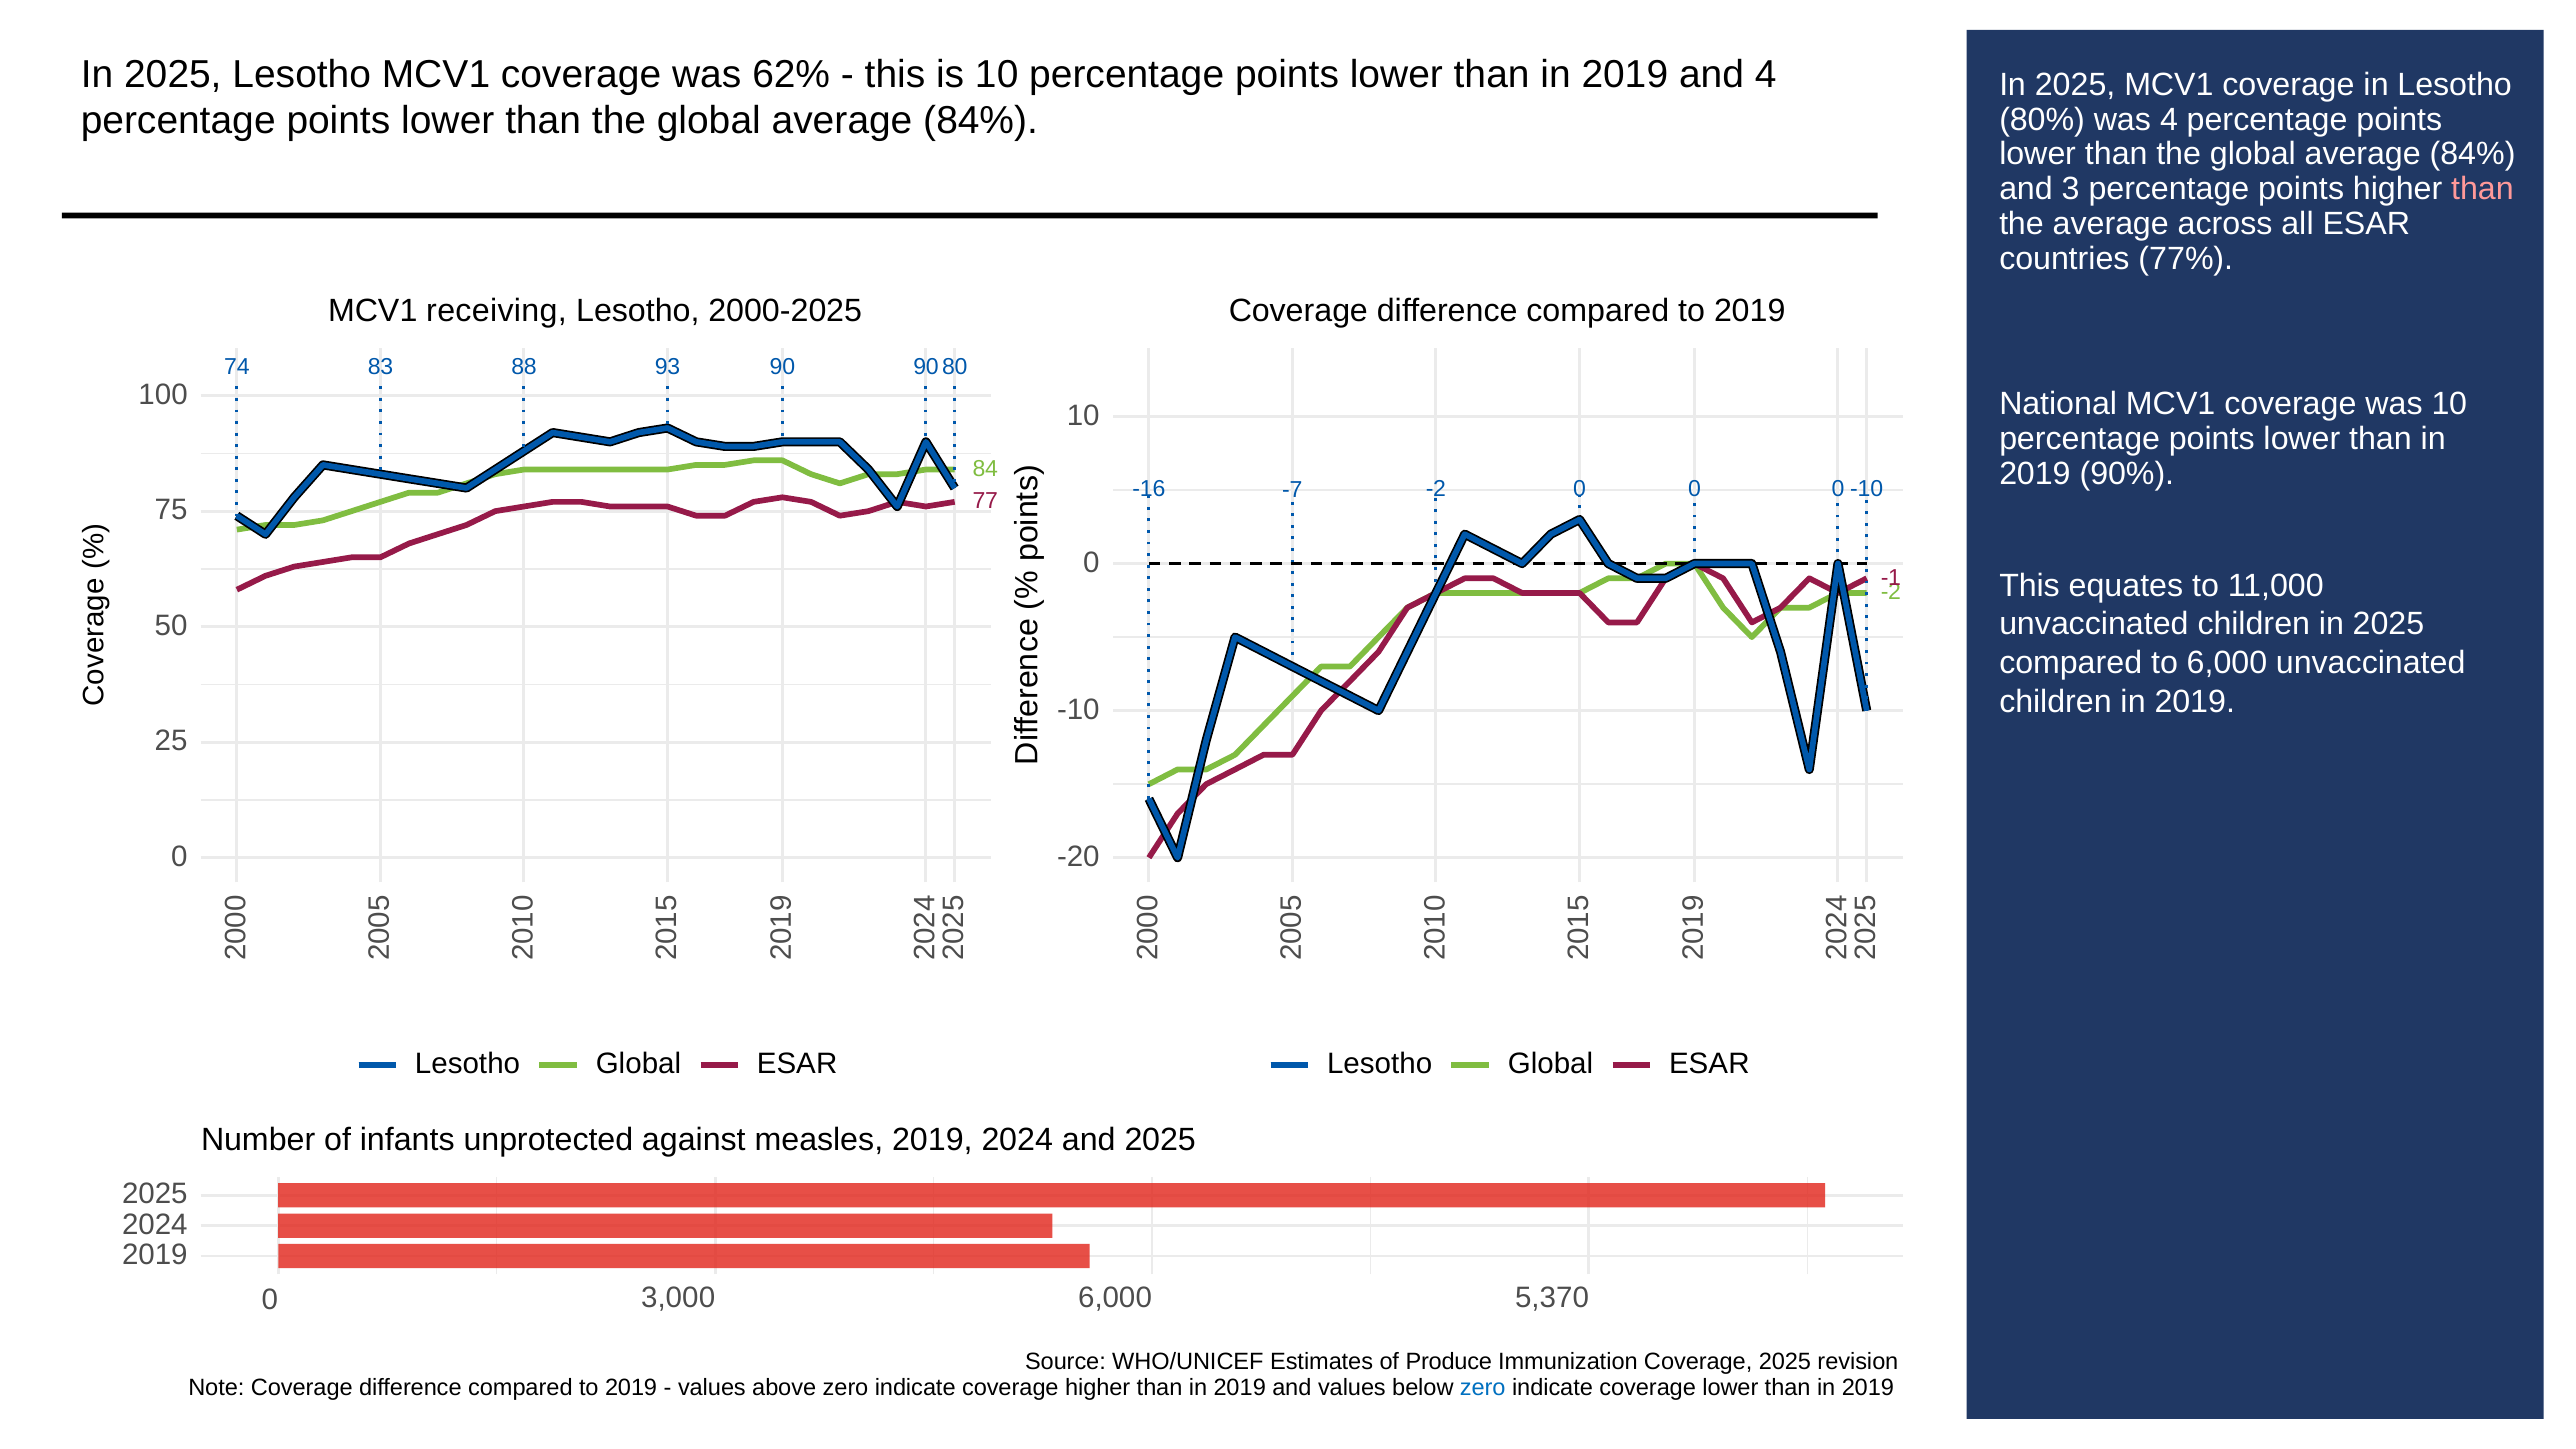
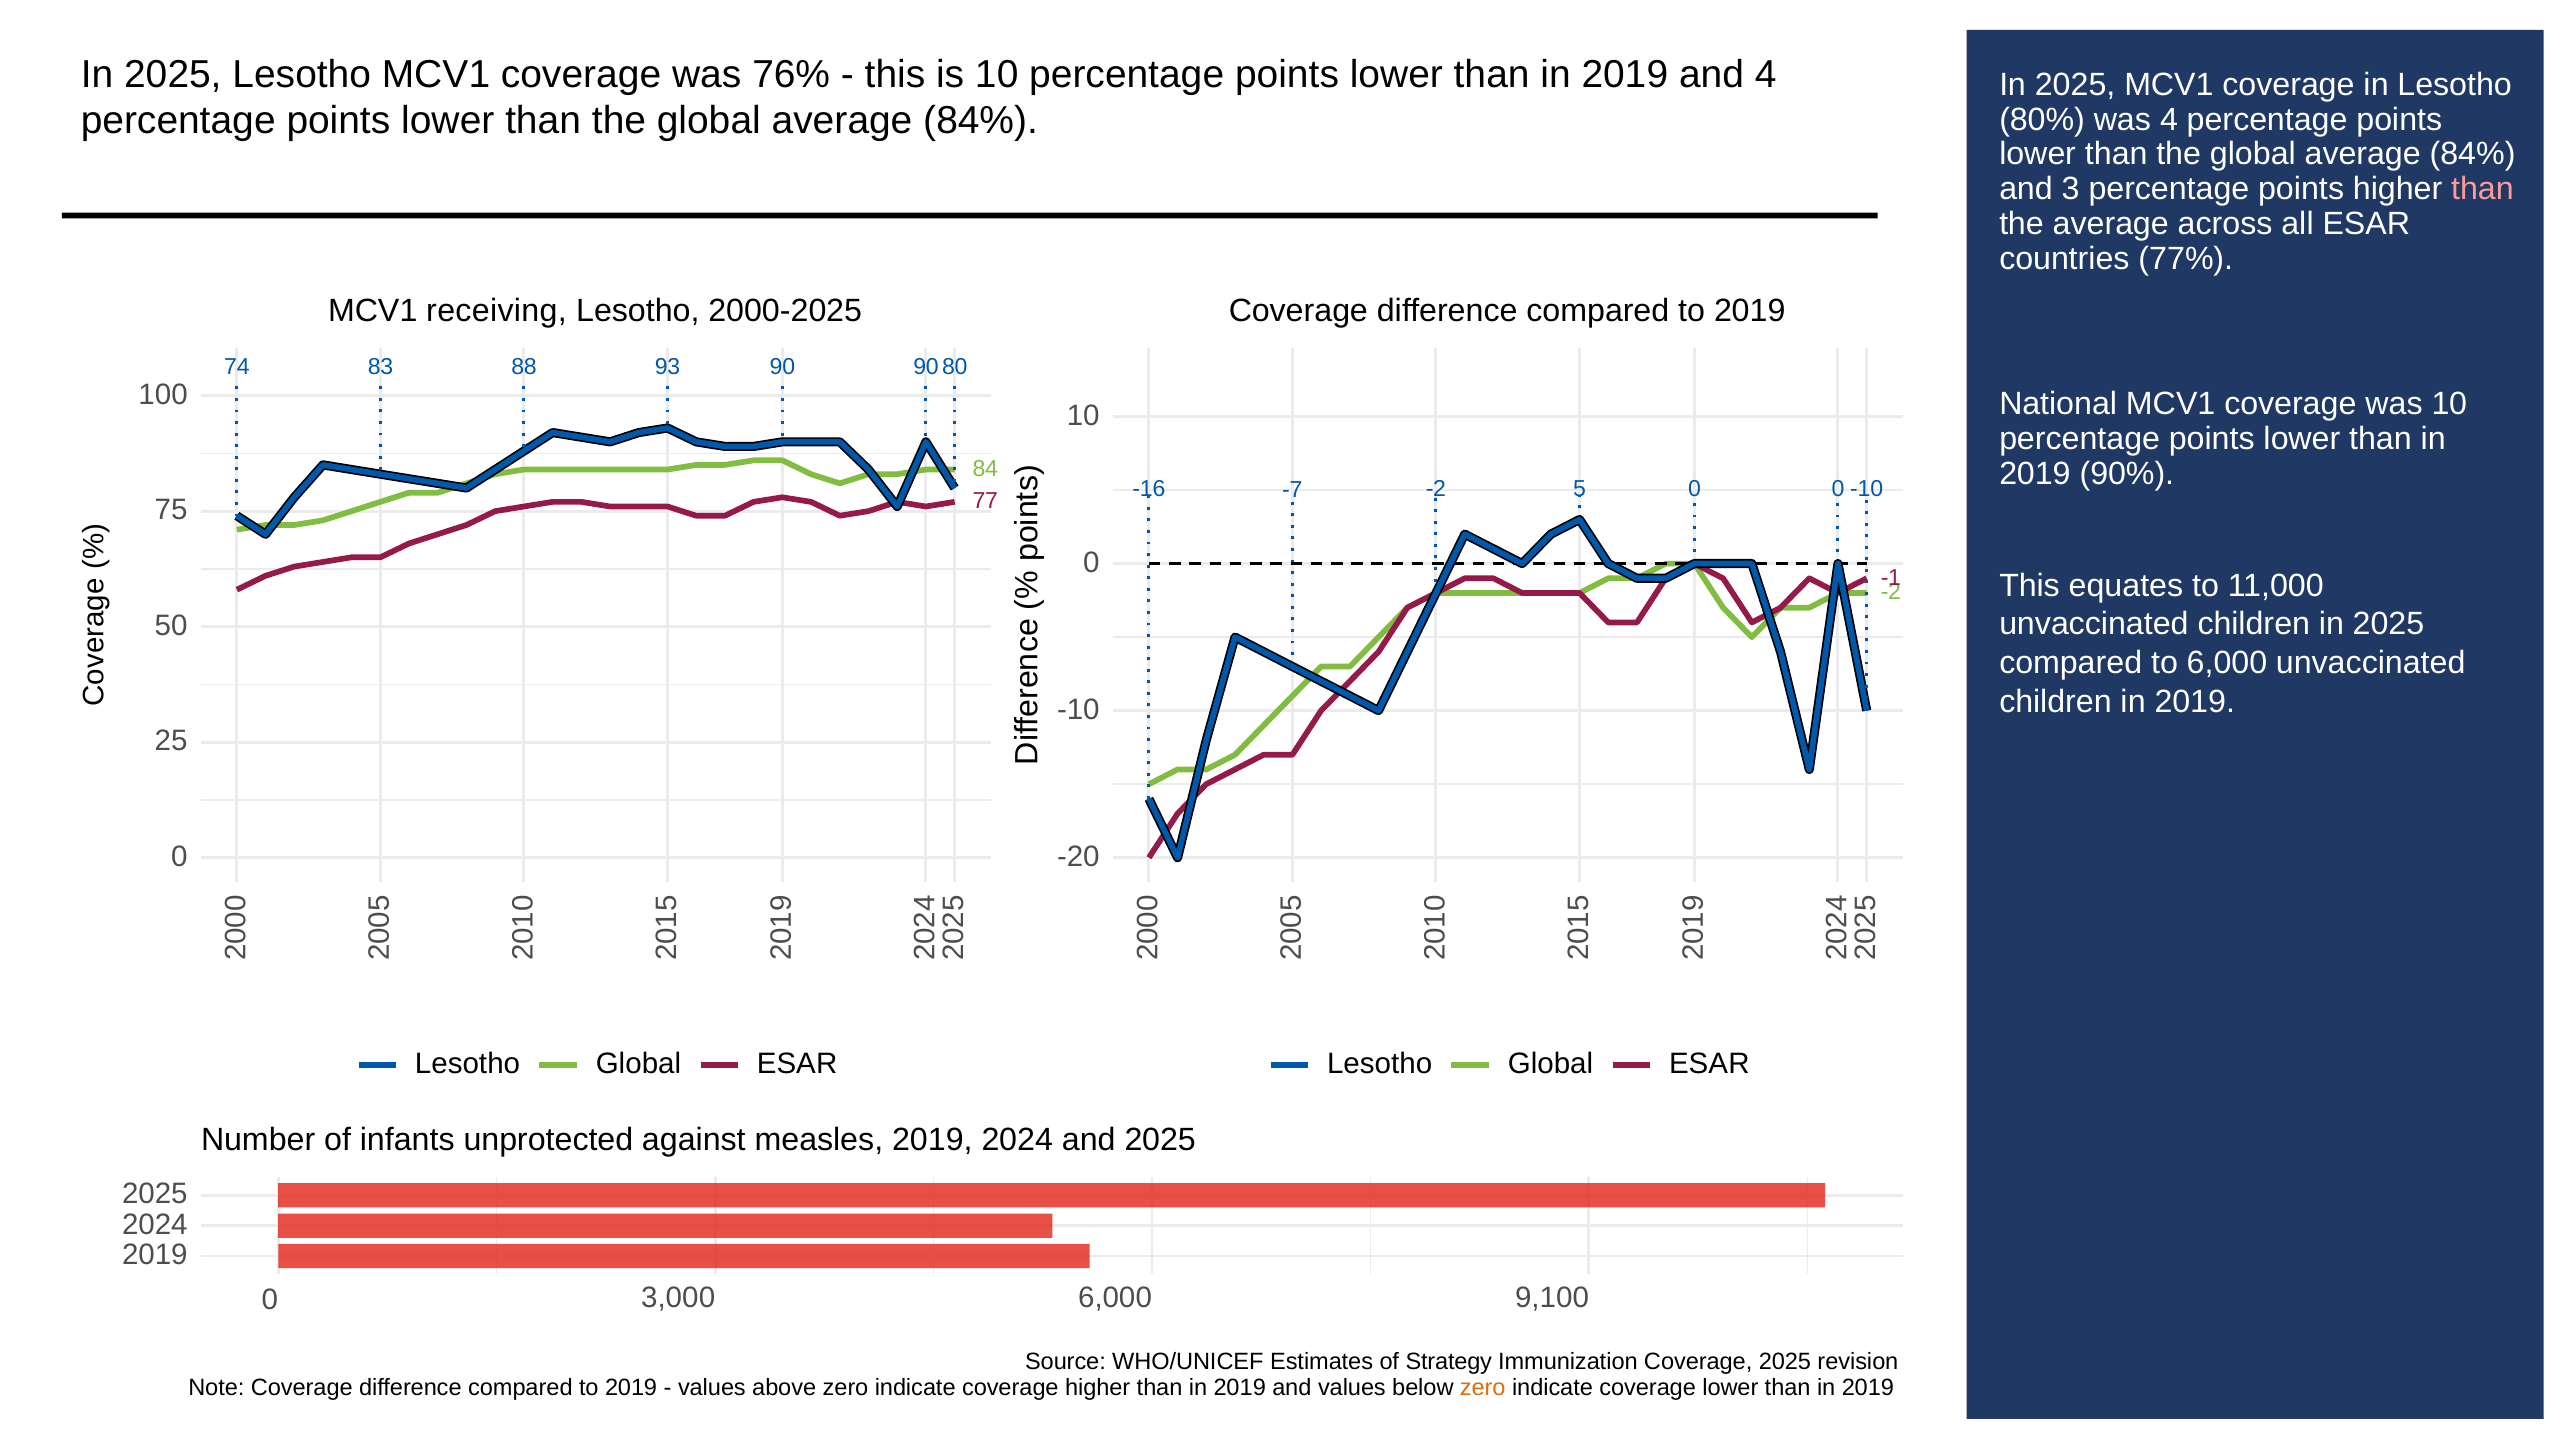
62%: 62% -> 76% (791, 74)
-2 0: 0 -> 5 (1580, 489)
5,370: 5,370 -> 9,100 (1552, 1298)
Produce: Produce -> Strategy (1449, 1362)
zero colour: blue -> orange (1483, 1387)
